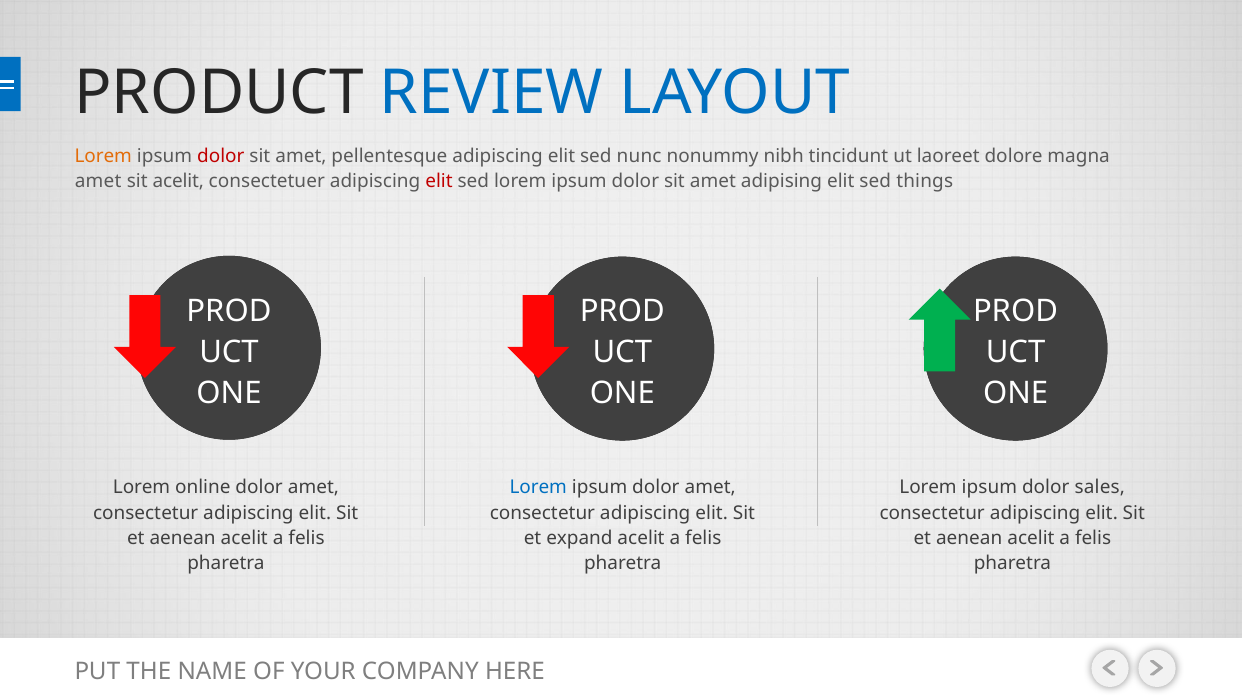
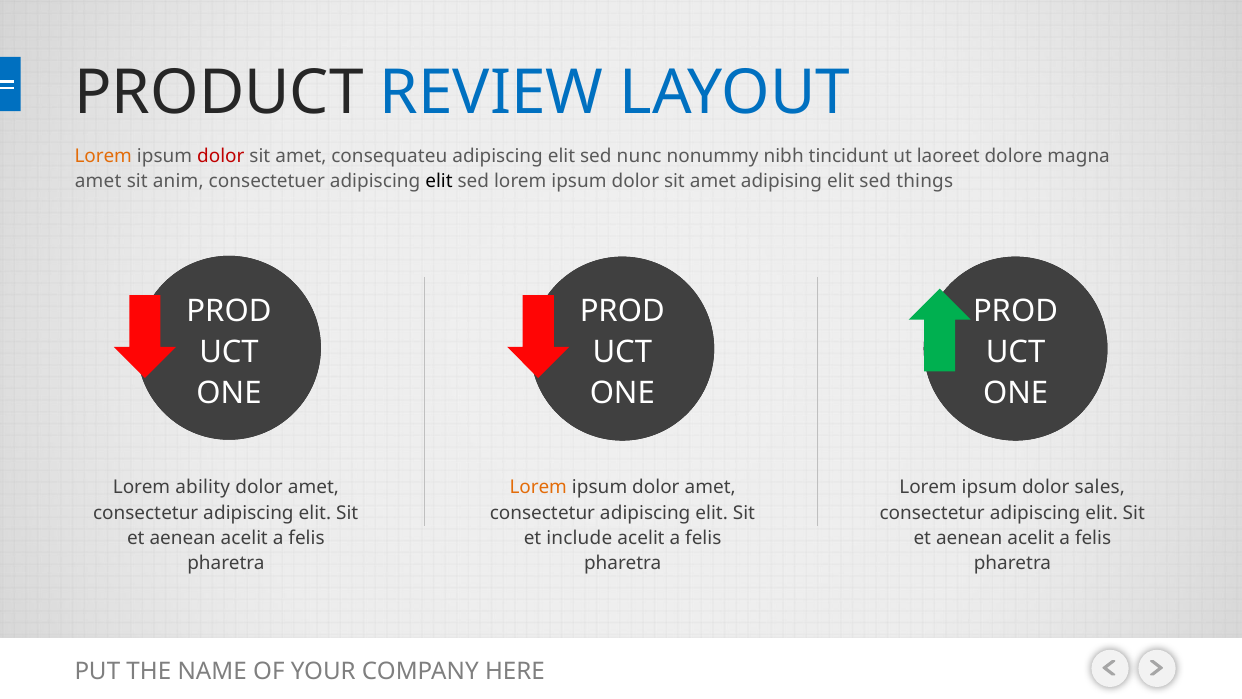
pellentesque: pellentesque -> consequateu (389, 156)
sit acelit: acelit -> anim (178, 181)
elit colour: red -> black (439, 181)
online: online -> ability (203, 487)
Lorem colour: blue -> orange (538, 487)
expand: expand -> include (579, 538)
